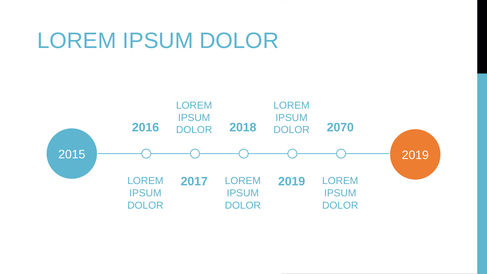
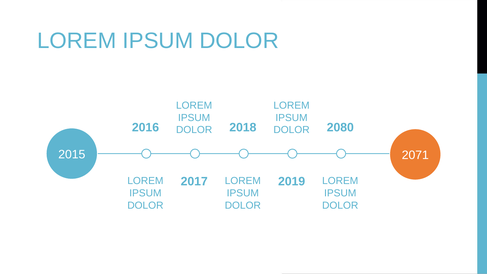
2070: 2070 -> 2080 (340, 127)
2015 2019: 2019 -> 2071 (415, 155)
